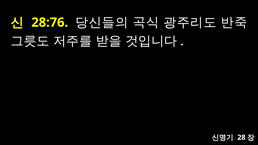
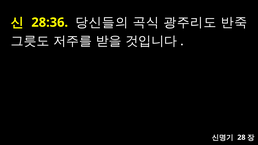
28:76: 28:76 -> 28:36 (50, 22)
